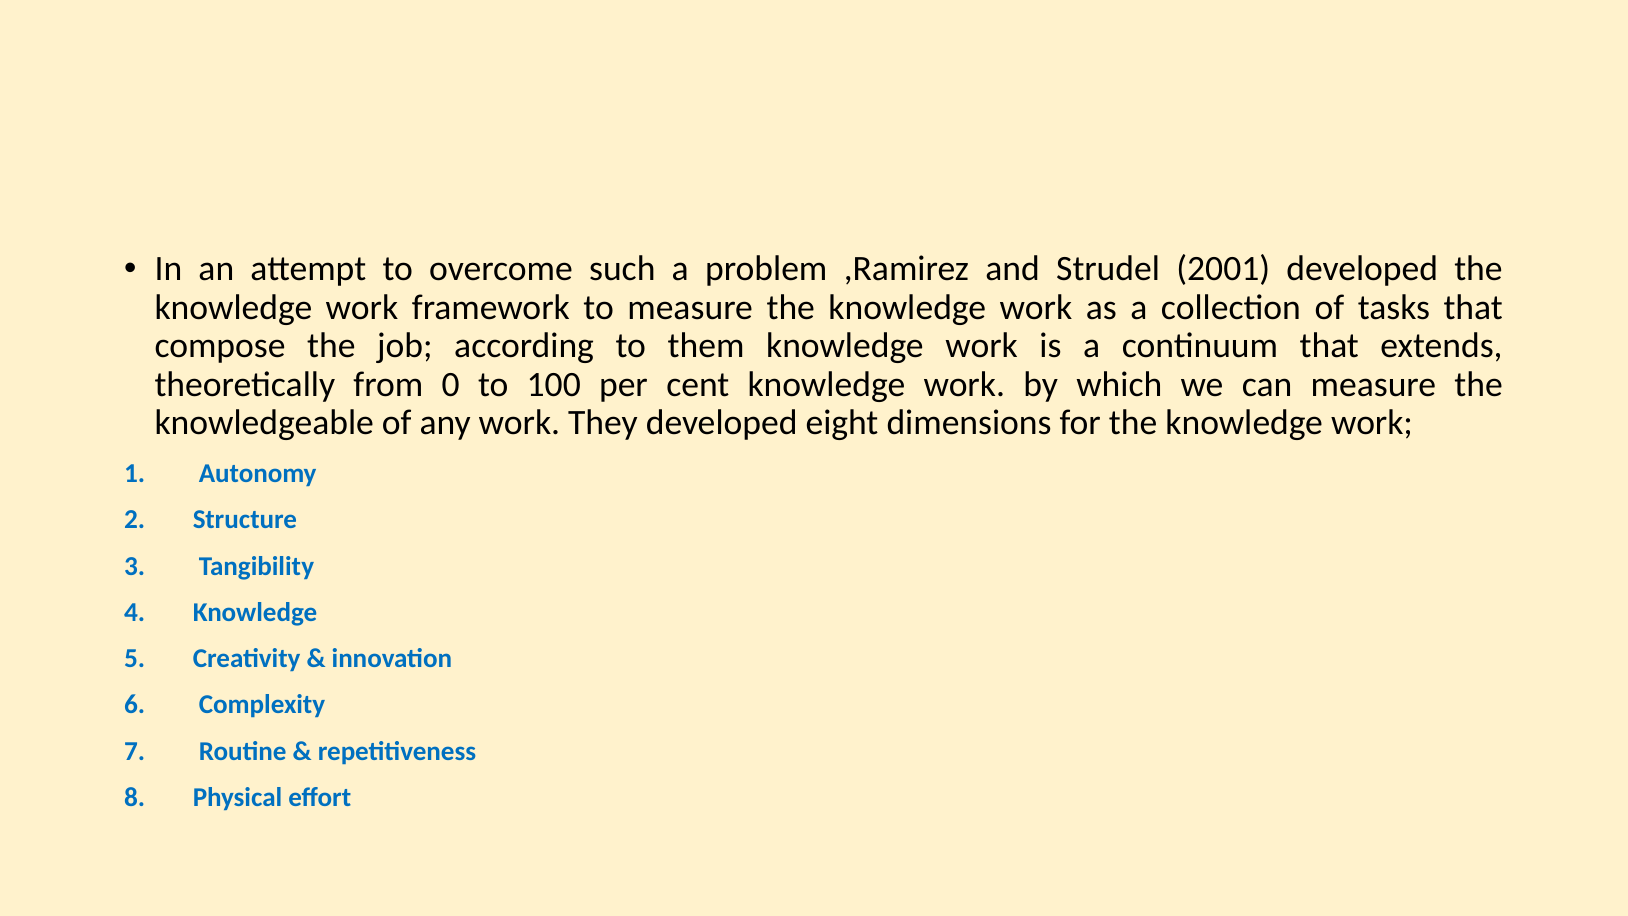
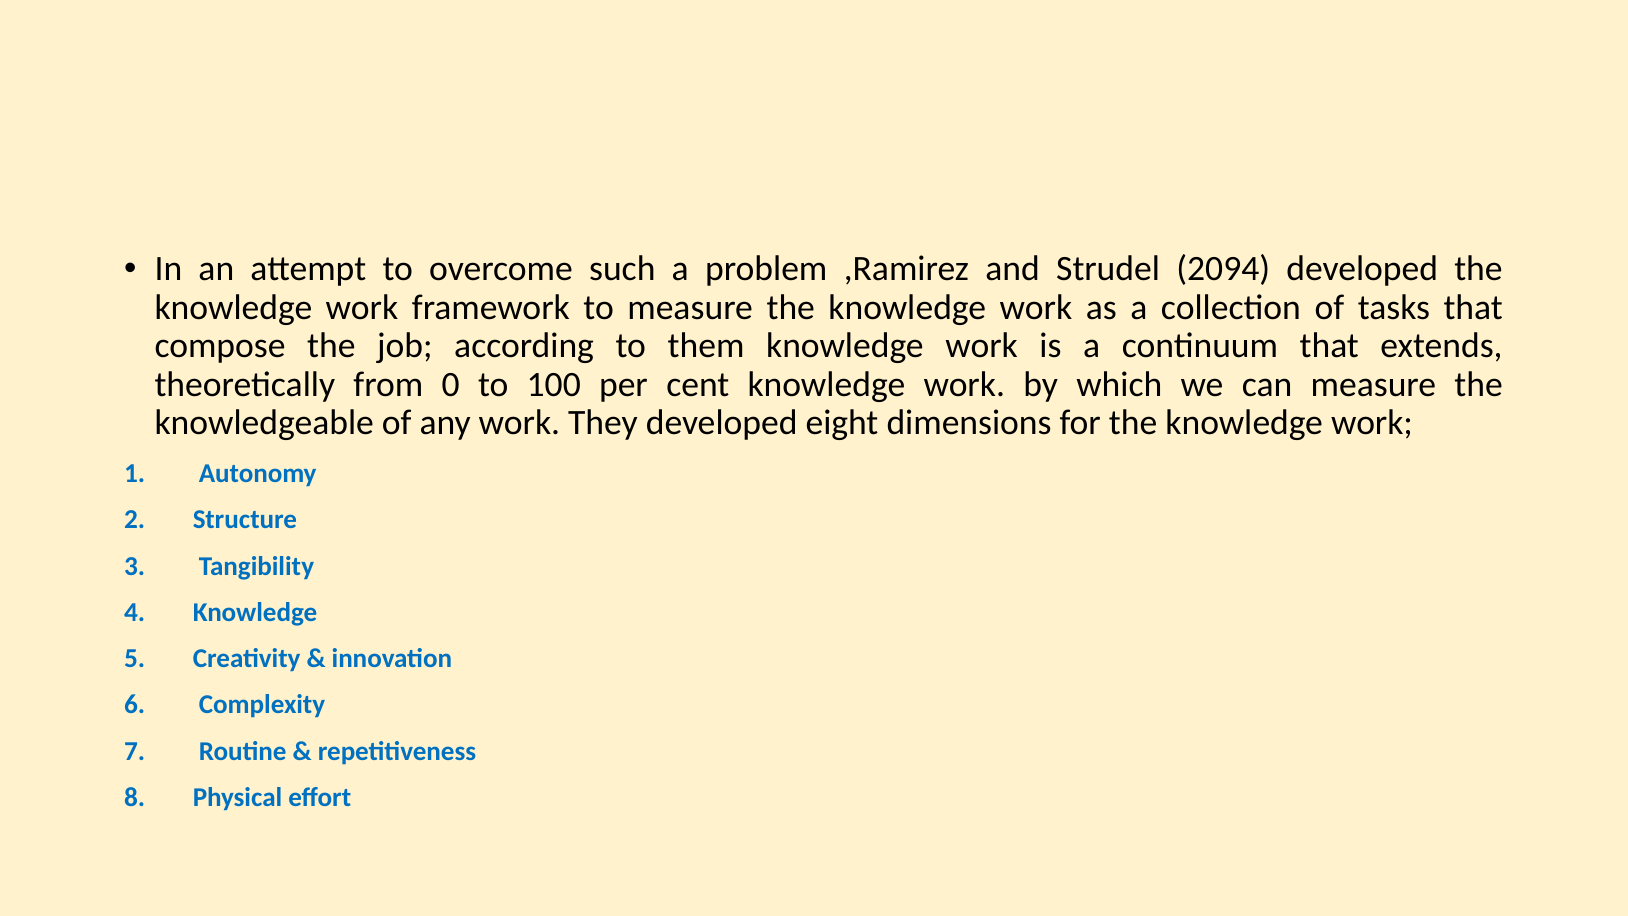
2001: 2001 -> 2094 (1223, 269)
